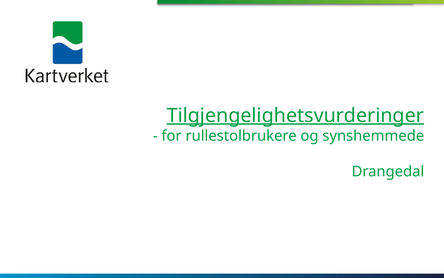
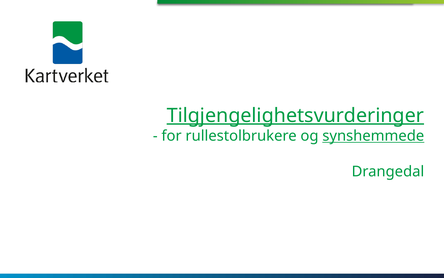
synshemmede underline: none -> present (373, 136)
